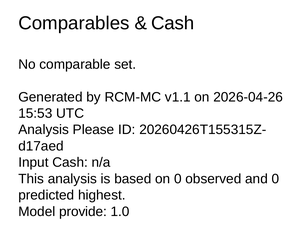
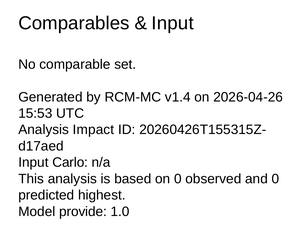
Cash: Cash -> Input (173, 23)
v1.1: v1.1 -> v1.4 (178, 97)
Please: Please -> Impact (93, 129)
Input Cash: Cash -> Carlo (70, 162)
